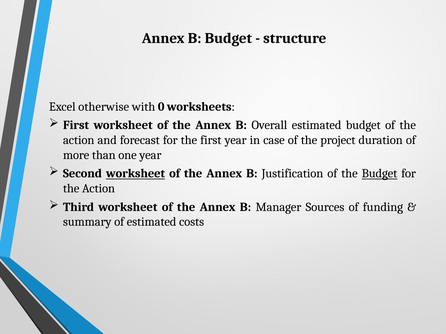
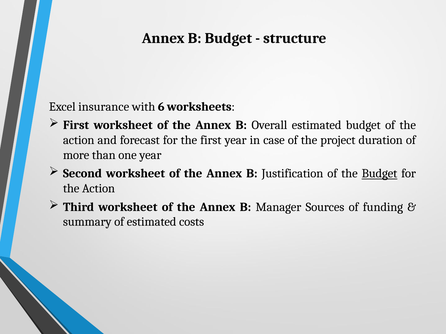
otherwise: otherwise -> insurance (104, 107)
0: 0 -> 6 (161, 107)
worksheet underline: present -> none (136, 174)
